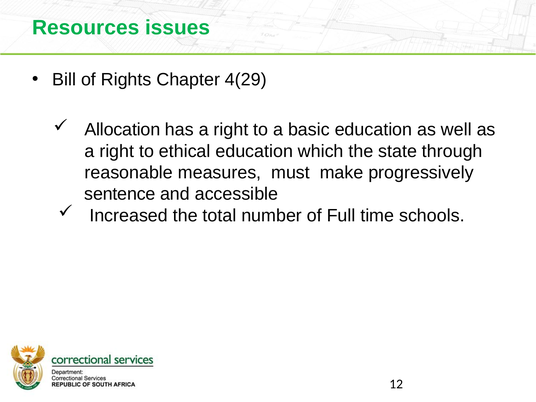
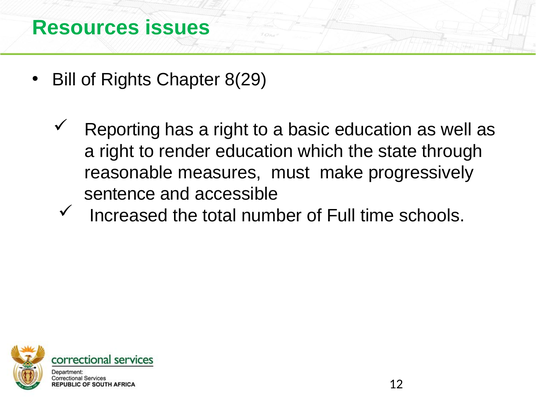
4(29: 4(29 -> 8(29 (246, 80)
Allocation: Allocation -> Reporting (122, 130)
ethical: ethical -> render (185, 151)
